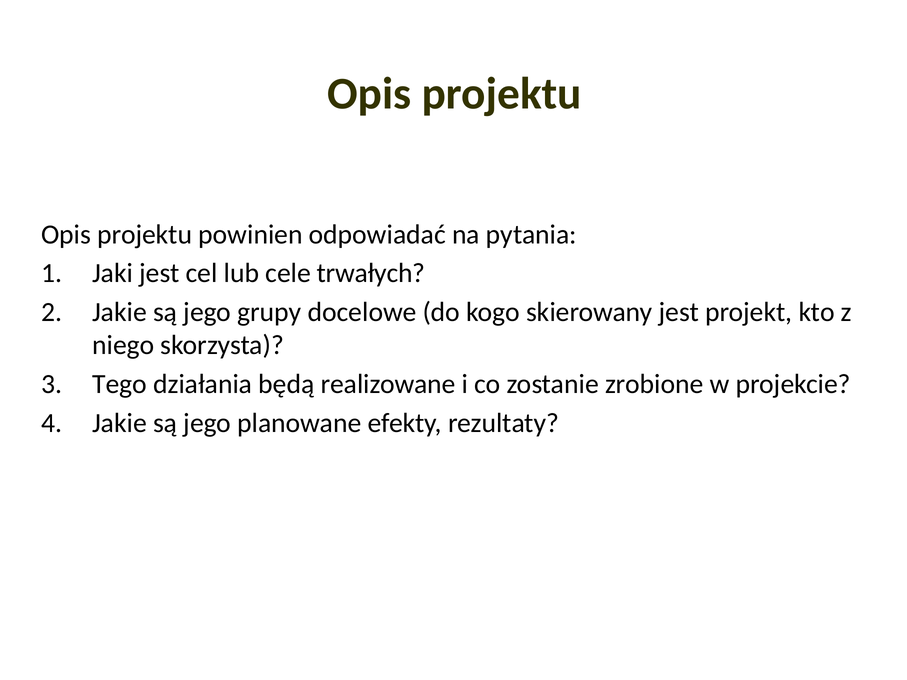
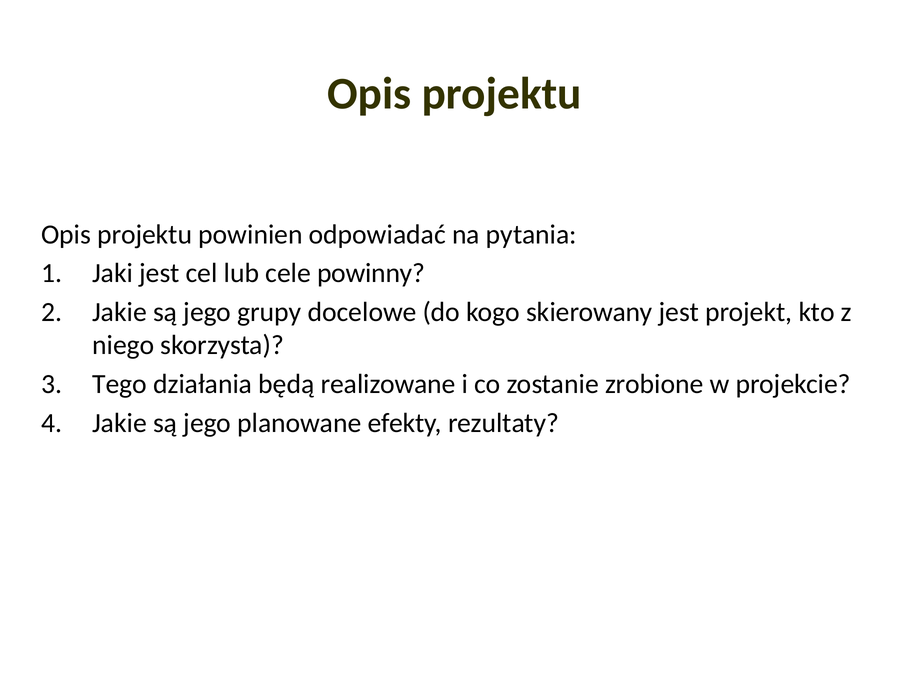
trwałych: trwałych -> powinny (371, 273)
